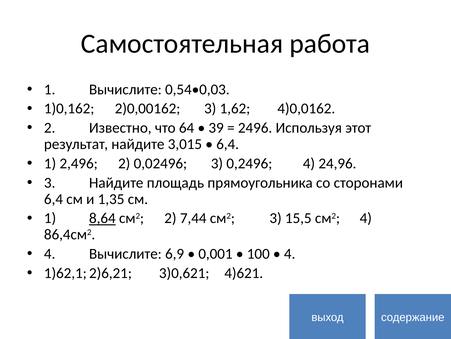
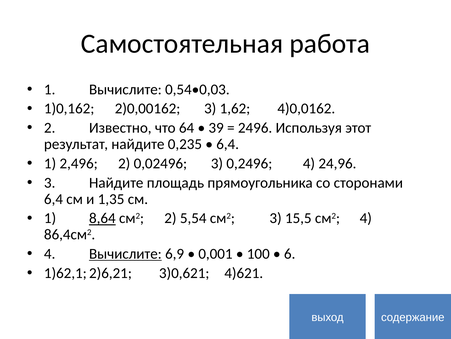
3,015: 3,015 -> 0,235 (185, 144)
7,44: 7,44 -> 5,54 (193, 218)
Вычислите underline: none -> present (125, 253)
4: 4 -> 6 (290, 253)
